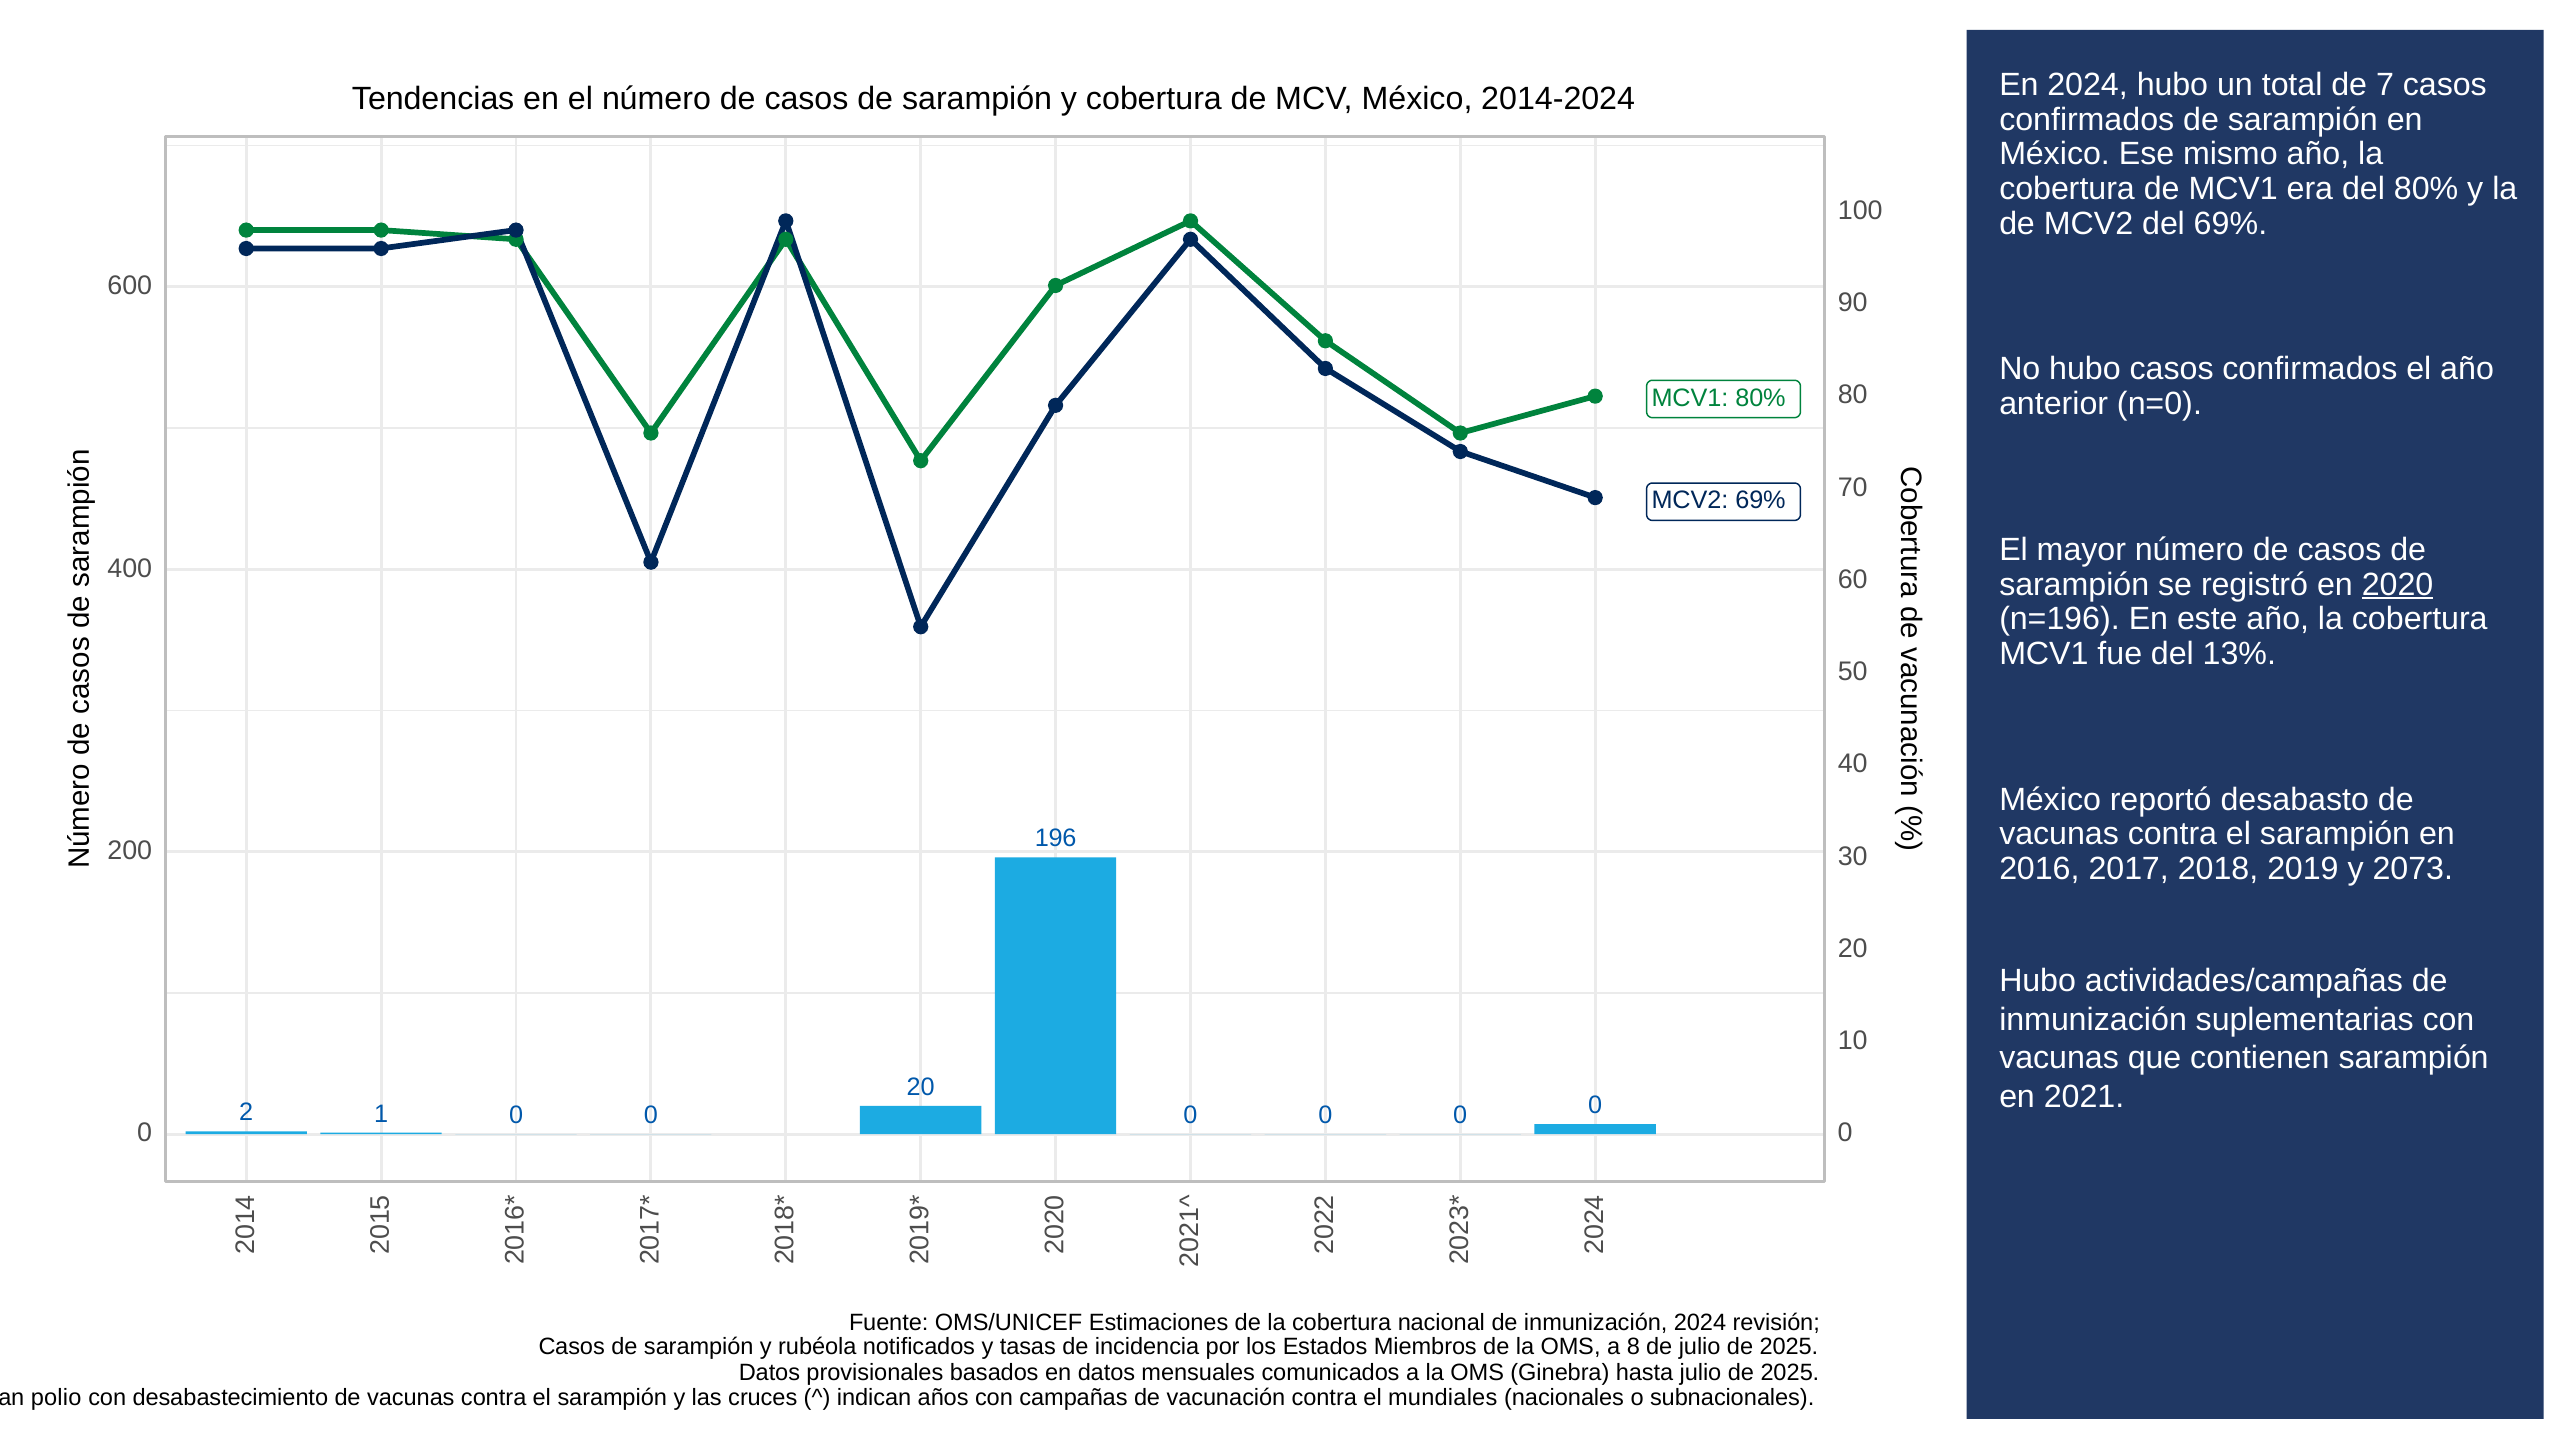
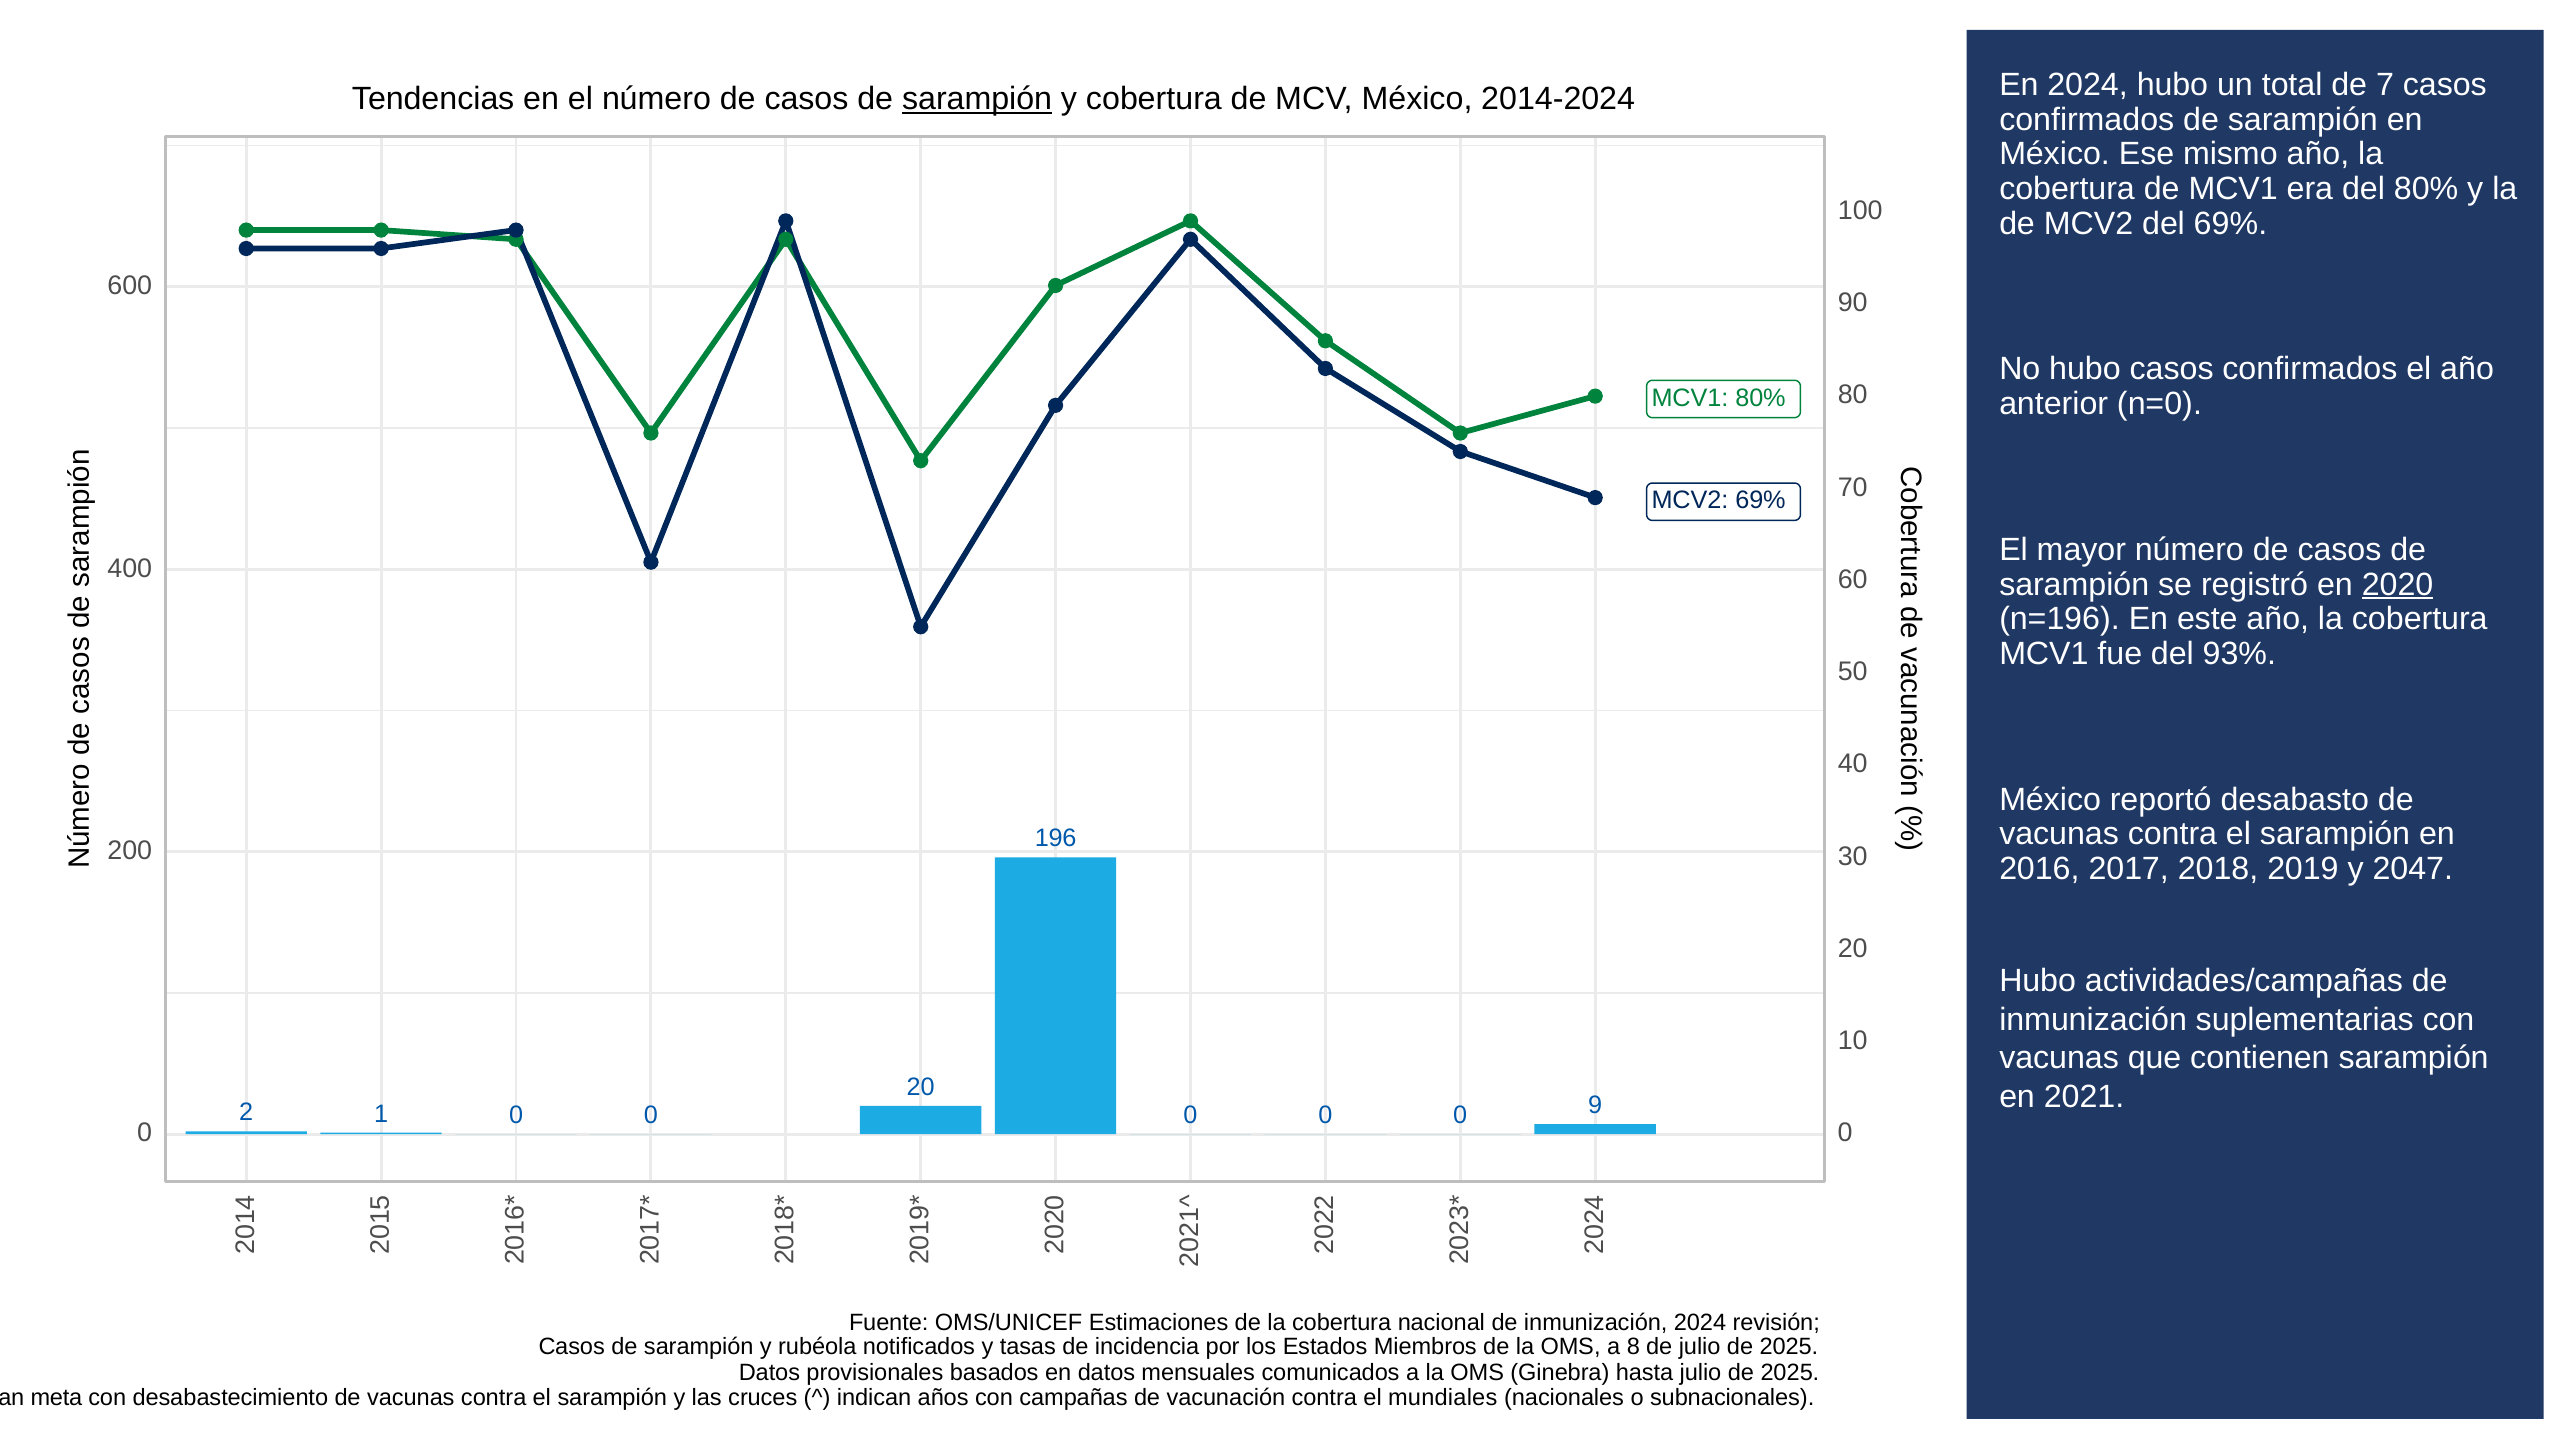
sarampión underline: none -> present (977, 99)
13%: 13% -> 93% (2239, 654)
2073: 2073 -> 2047 (2413, 869)
0 0 0 0: 0 -> 9 (1595, 1105)
polio: polio -> meta (56, 1398)
